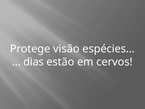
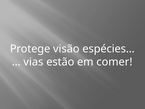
dias: dias -> vias (33, 62)
cervos: cervos -> comer (114, 62)
